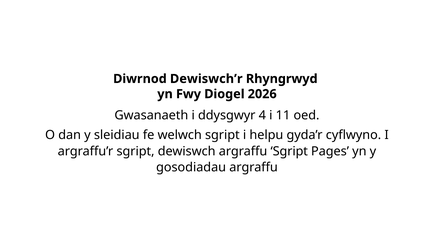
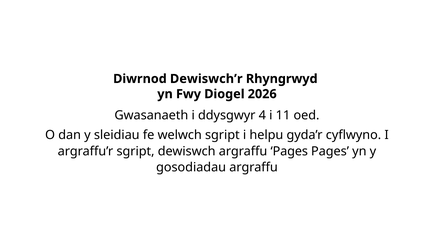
argraffu Sgript: Sgript -> Pages (289, 151)
